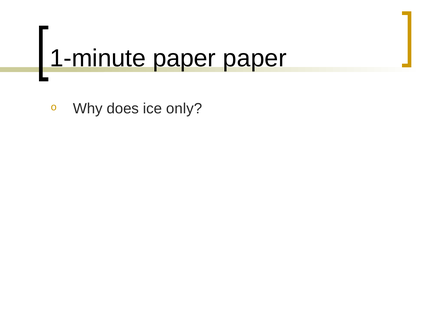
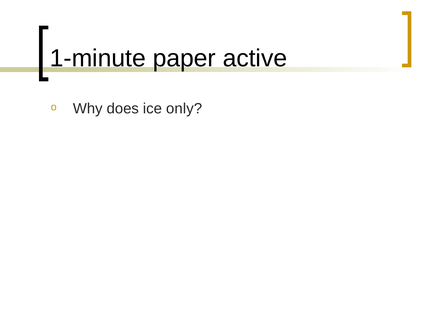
paper paper: paper -> active (255, 58)
